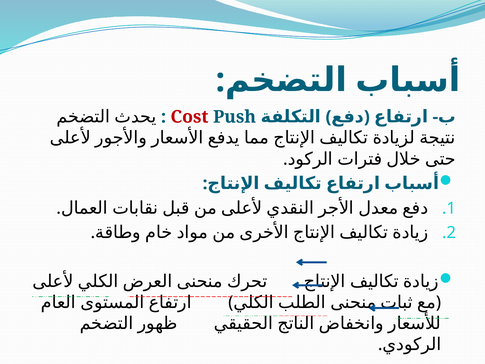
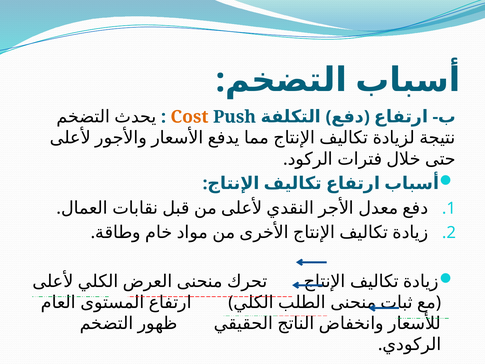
Cost colour: red -> orange (189, 117)
